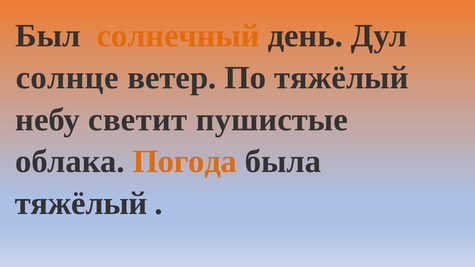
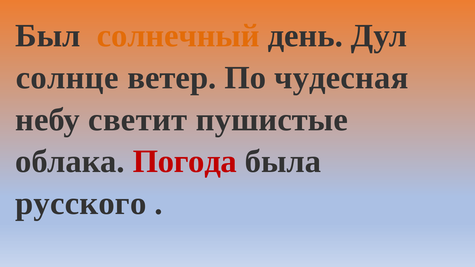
По тяжёлый: тяжёлый -> чудесная (341, 78)
Погода colour: orange -> red (185, 162)
тяжёлый: тяжёлый -> русского (81, 204)
